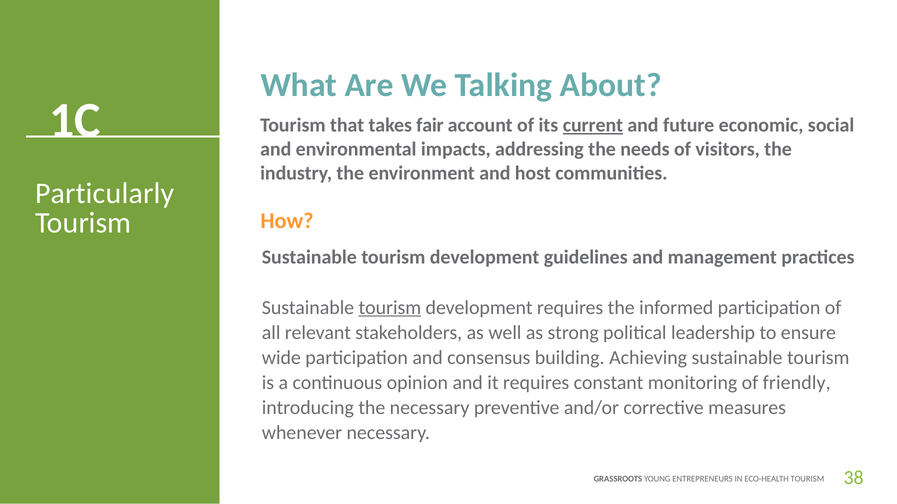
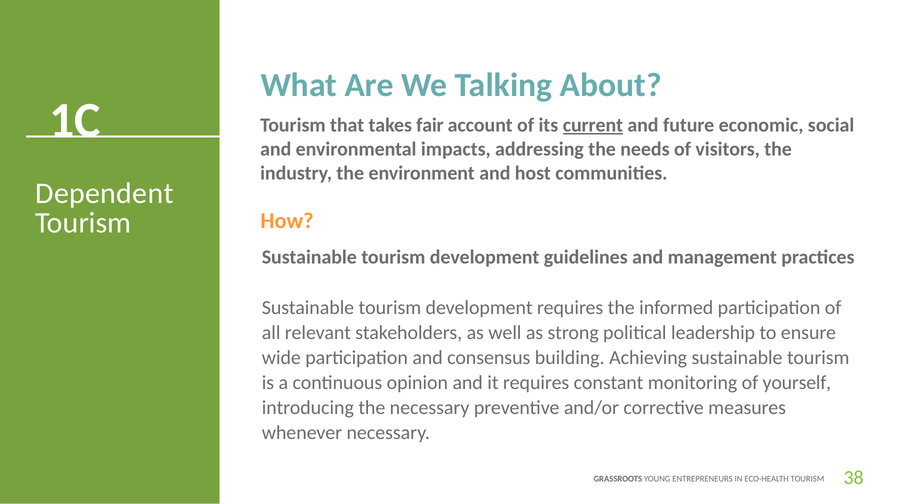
Particularly: Particularly -> Dependent (105, 194)
tourism underline: present -> none (390, 308)
friendly: friendly -> yourself (797, 383)
